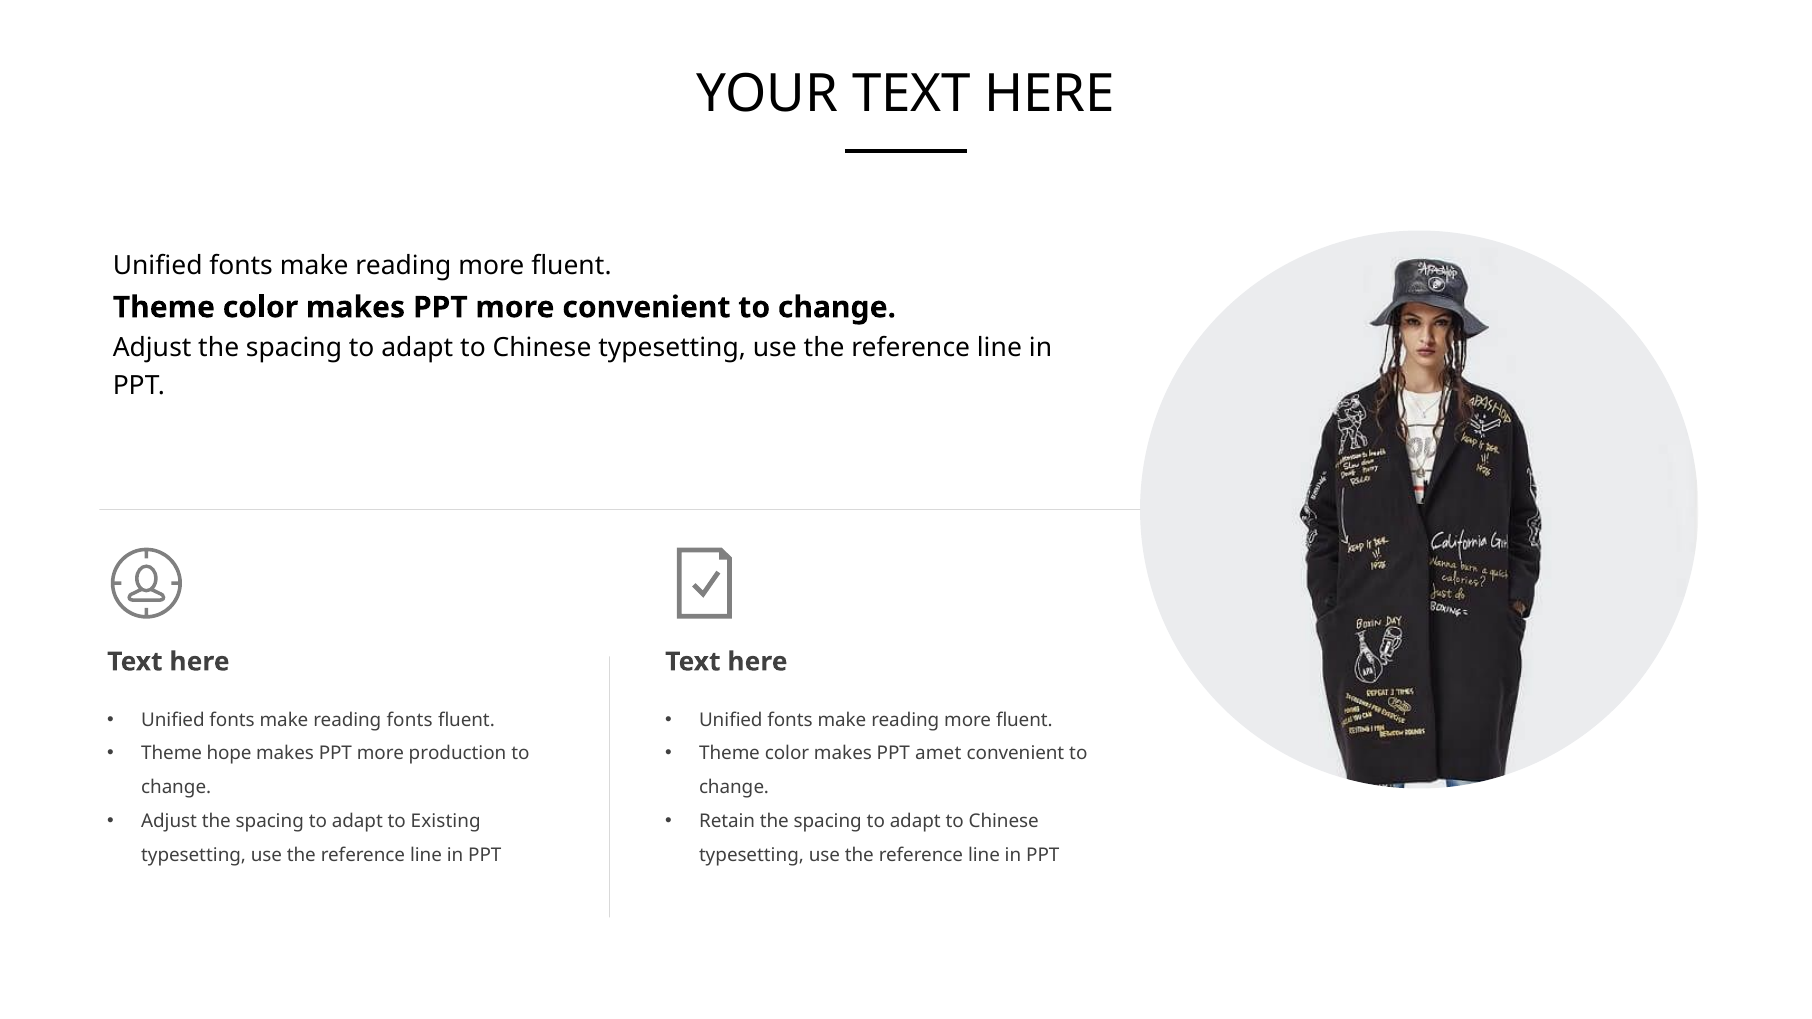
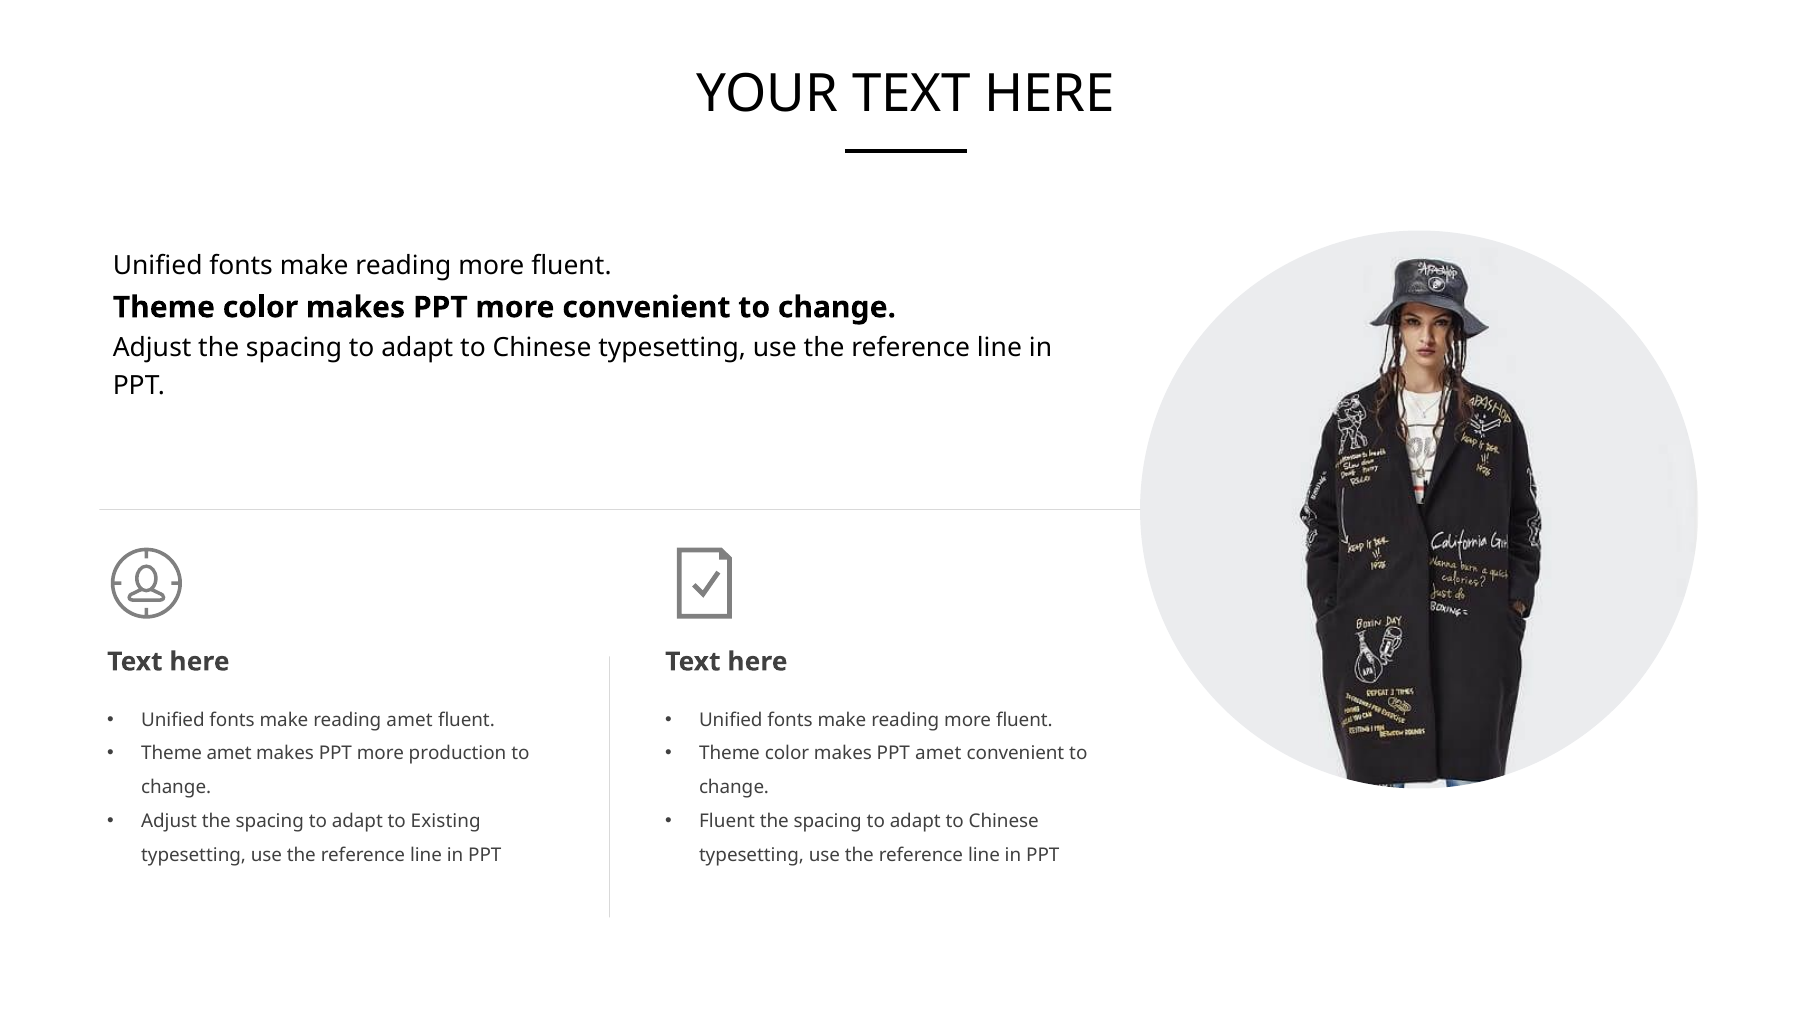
reading fonts: fonts -> amet (410, 720)
Theme hope: hope -> amet (229, 754)
Retain: Retain -> Fluent (727, 821)
